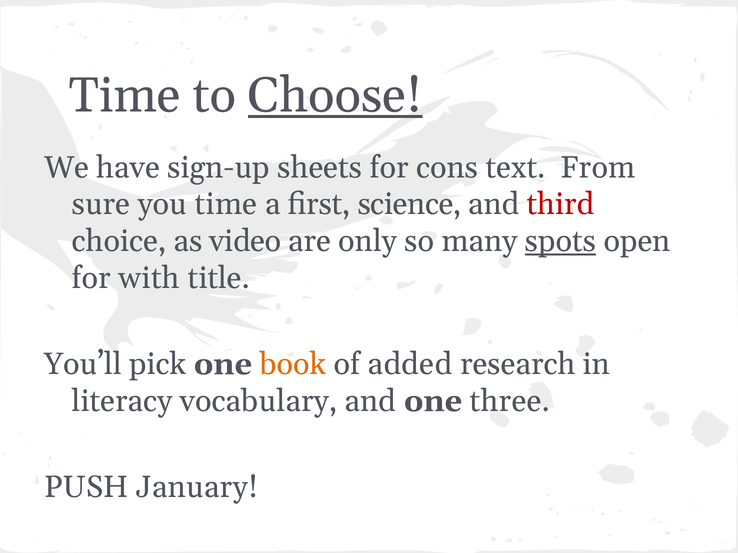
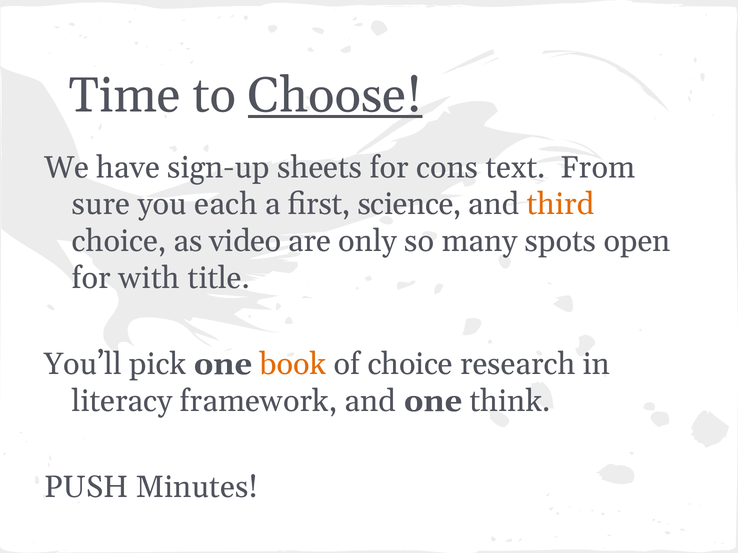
you time: time -> each (226, 205)
third colour: red -> orange (561, 205)
spots underline: present -> none (560, 241)
of added: added -> choice (410, 364)
vocabulary: vocabulary -> framework (259, 401)
three: three -> think (510, 401)
January: January -> Minutes (197, 487)
